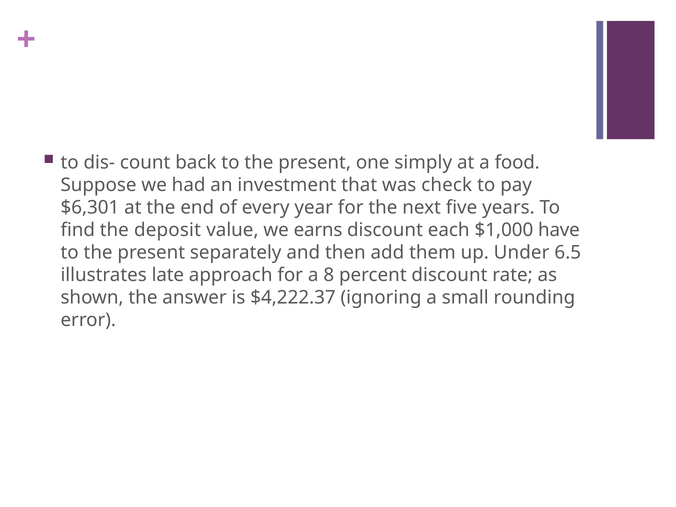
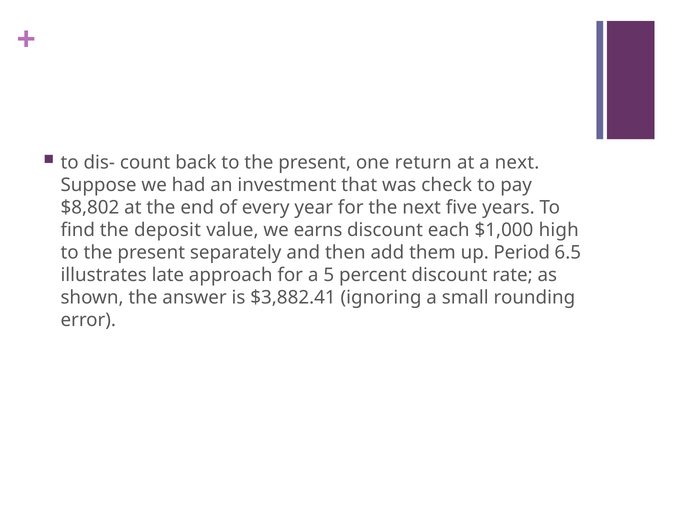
simply: simply -> return (423, 162)
a food: food -> next (517, 162)
$6,301: $6,301 -> $8,802 (90, 208)
have: have -> high (559, 230)
Under: Under -> Period (522, 253)
8: 8 -> 5 (329, 275)
$4,222.37: $4,222.37 -> $3,882.41 (293, 298)
